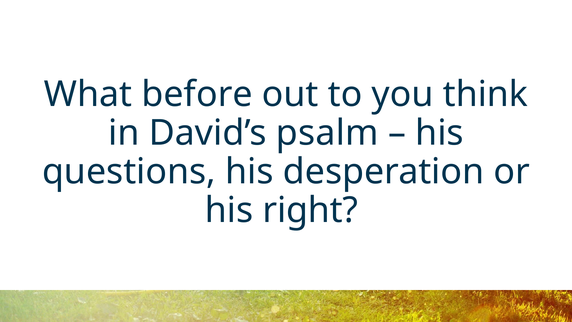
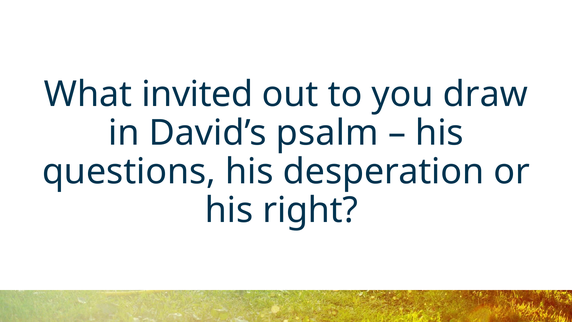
before: before -> invited (197, 94)
think: think -> draw (485, 94)
